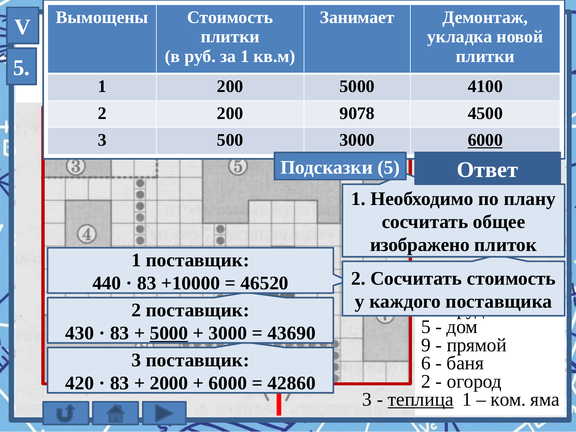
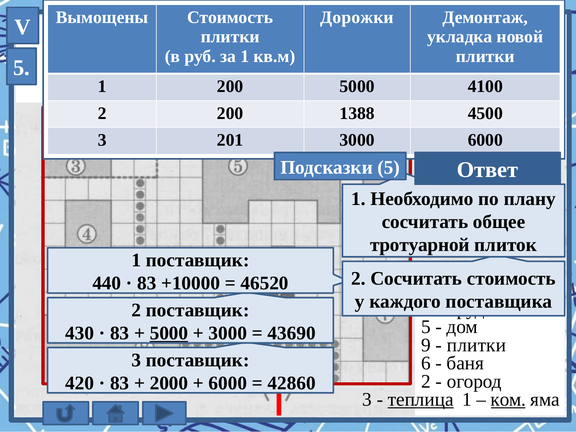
Занимает: Занимает -> Дорожки (357, 17)
9078: 9078 -> 1388 (357, 113)
500: 500 -> 201 (230, 140)
6000 underline: present -> none (485, 140)
изображено: изображено -> тротуарной (420, 245)
прямой: прямой -> плитки (477, 345)
ком underline: none -> present (508, 400)
